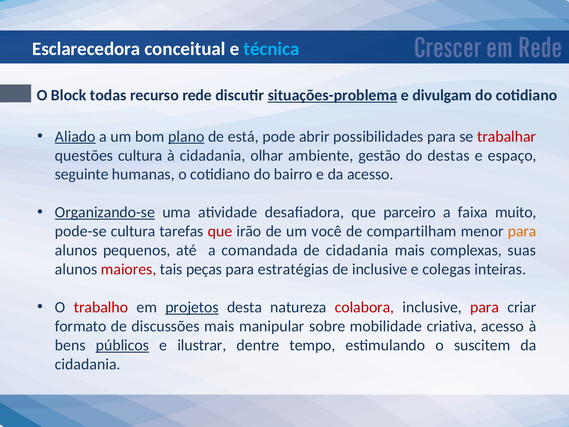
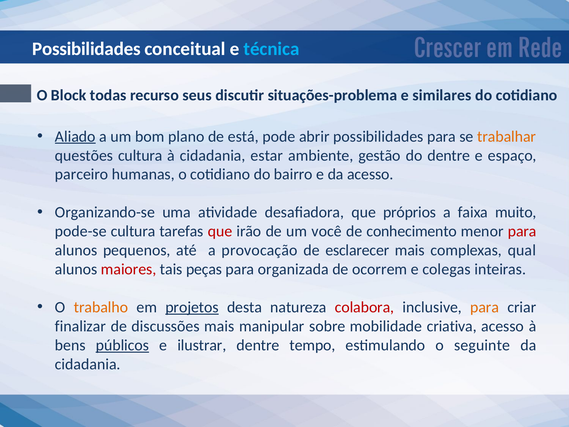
Esclarecedora: Esclarecedora -> Possibilidades (86, 49)
rede: rede -> seus (197, 95)
situações-problema underline: present -> none (332, 95)
divulgam: divulgam -> similares (442, 95)
plano underline: present -> none (186, 136)
trabalhar colour: red -> orange (507, 136)
olhar: olhar -> estar (267, 155)
do destas: destas -> dentre (449, 155)
seguinte: seguinte -> parceiro (82, 174)
Organizando-se underline: present -> none (105, 212)
parceiro: parceiro -> próprios (410, 212)
compartilham: compartilham -> conhecimento (412, 231)
para colour: orange -> red (522, 231)
comandada: comandada -> provocação (260, 250)
de cidadania: cidadania -> esclarecer (357, 250)
suas: suas -> qual (522, 250)
estratégias: estratégias -> organizada (293, 269)
de inclusive: inclusive -> ocorrem (380, 269)
trabalho colour: red -> orange (101, 307)
para colour: red -> orange (485, 307)
formato: formato -> finalizar (80, 326)
suscitem: suscitem -> seguinte (482, 345)
